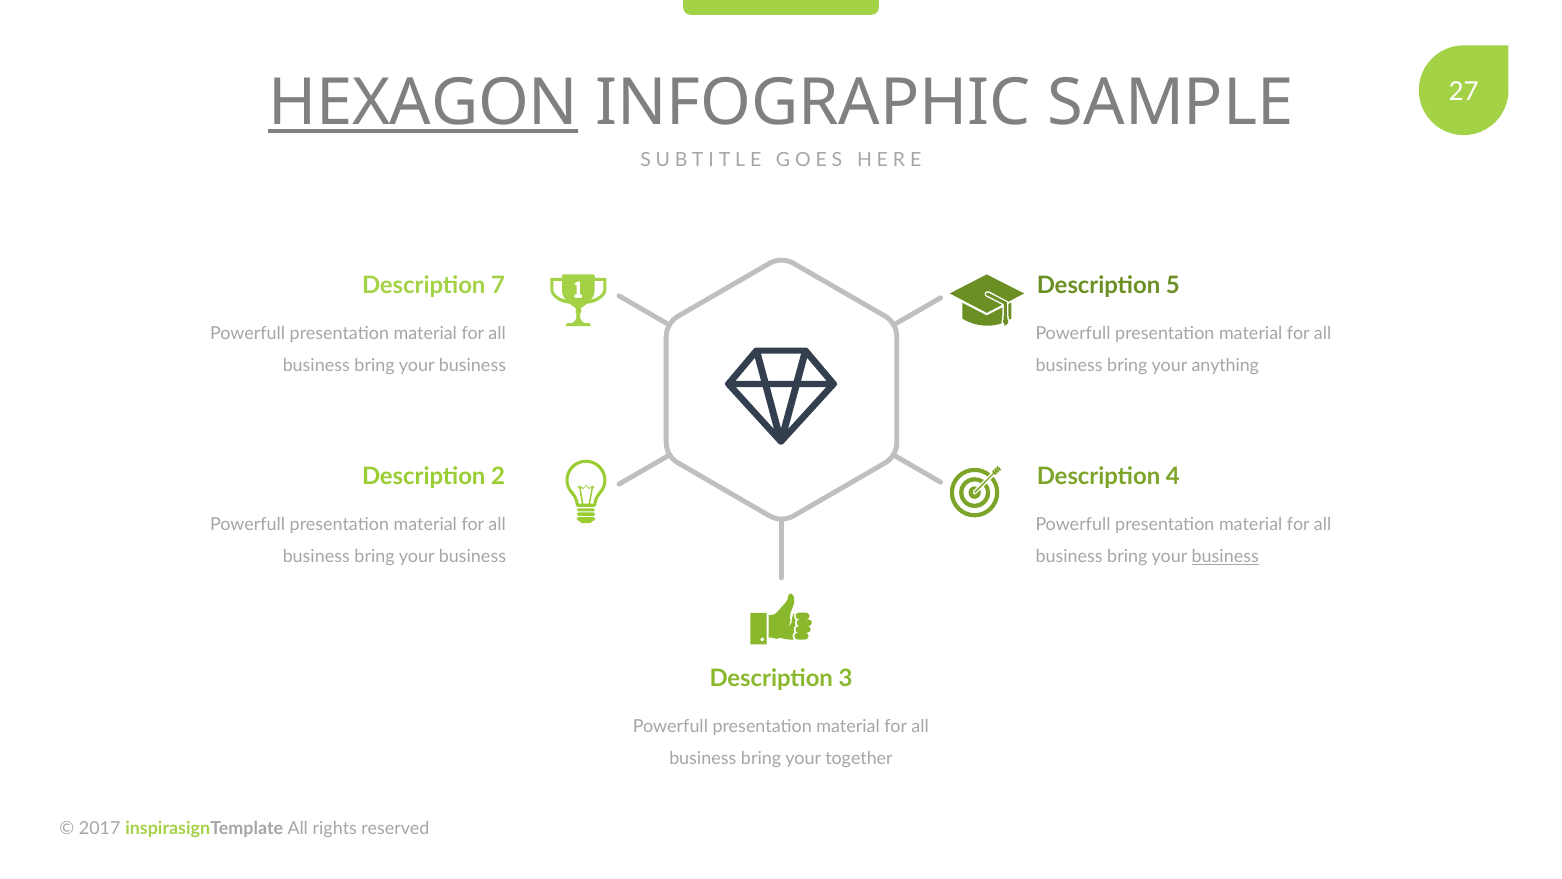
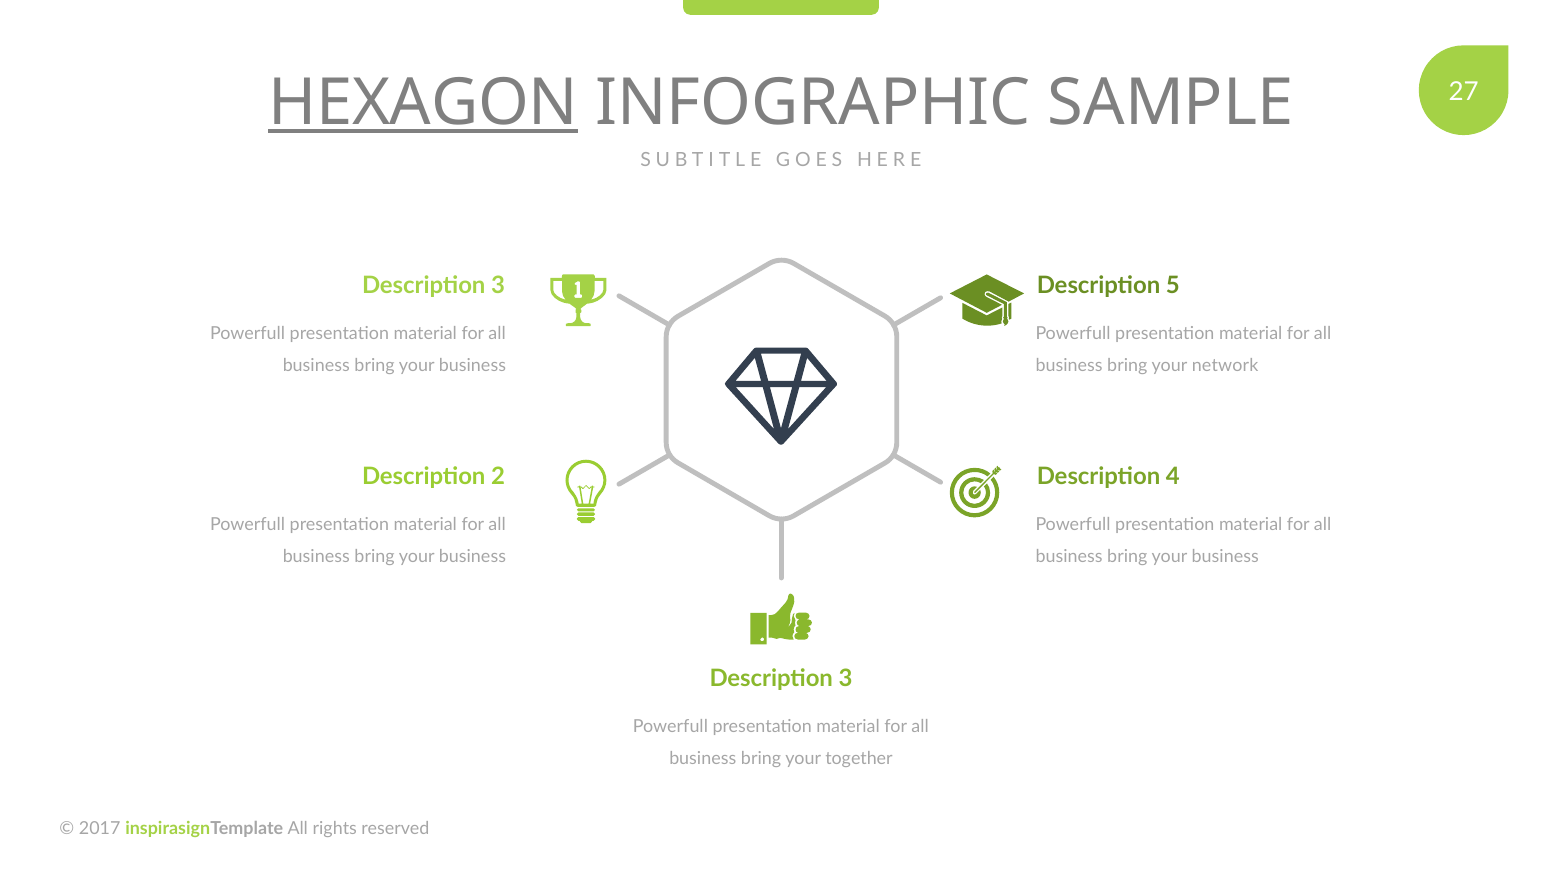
7: 7 -> 3 (498, 285)
anything: anything -> network (1225, 365)
business underline: present -> none (1225, 556)
